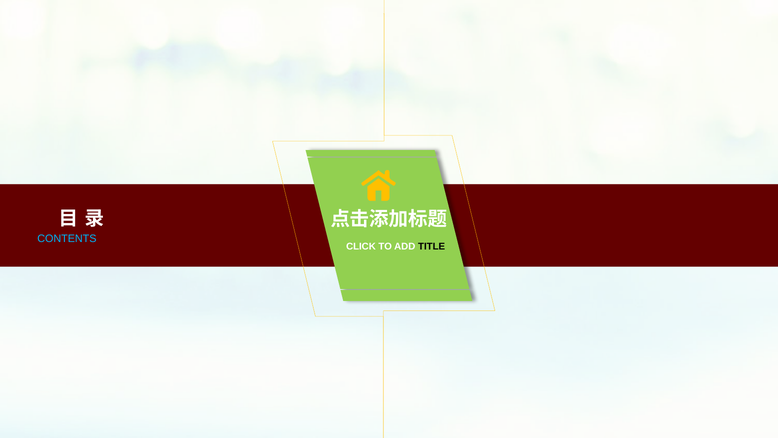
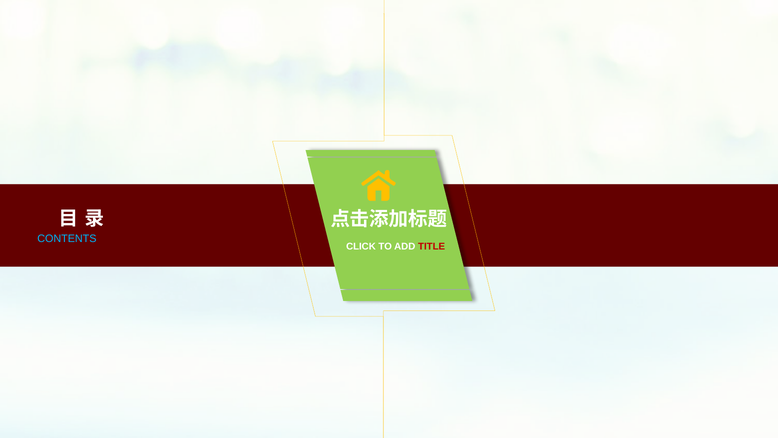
TITLE colour: black -> red (432, 246)
